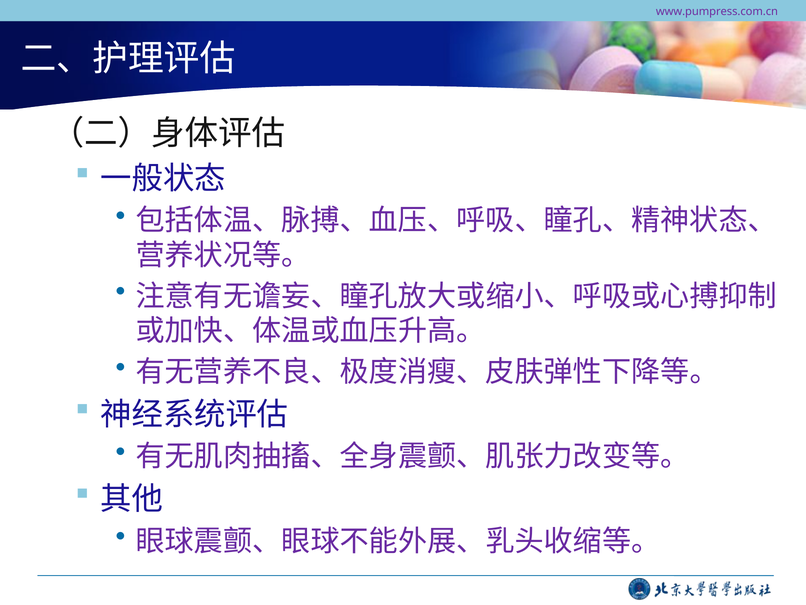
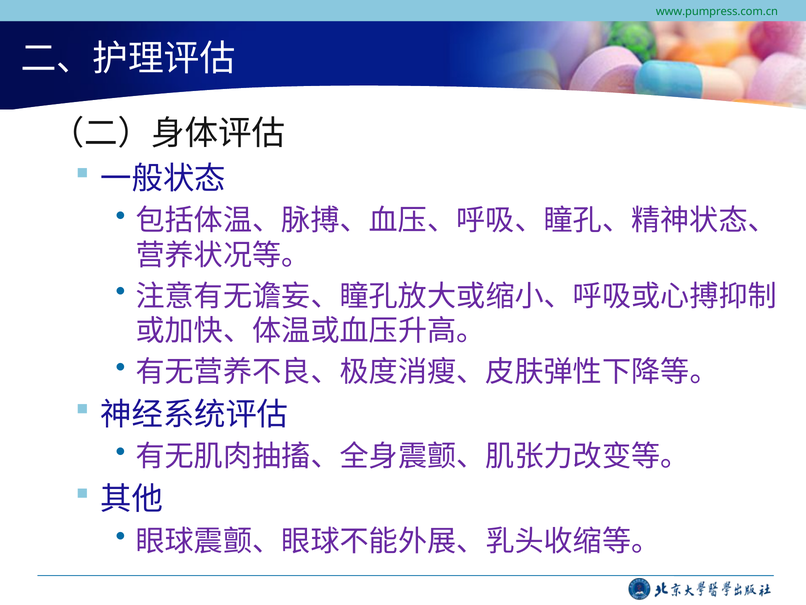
www.pumpress.com.cn colour: purple -> green (717, 12)
